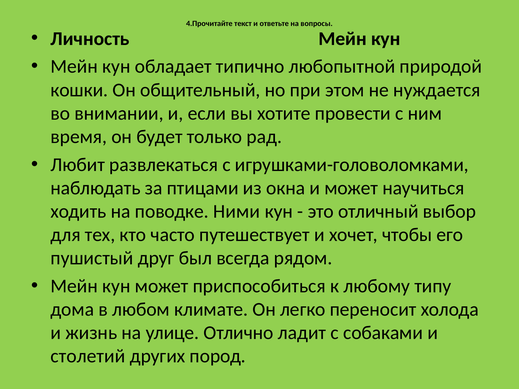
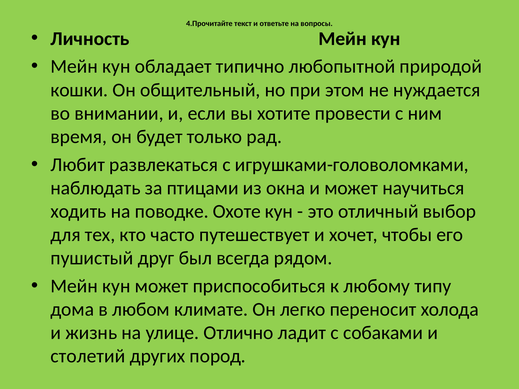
Ними: Ними -> Охоте (237, 211)
